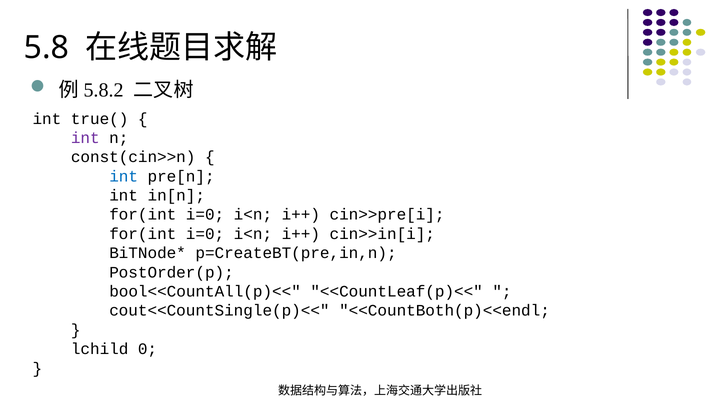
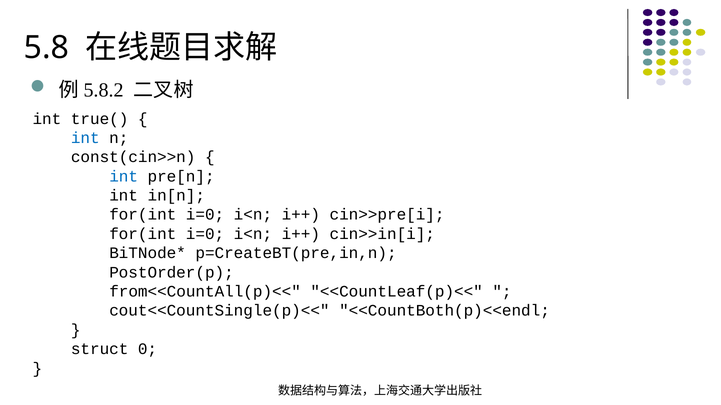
int colour: purple -> blue (85, 138)
bool<<CountAll(p)<<: bool<<CountAll(p)<< -> from<<CountAll(p)<< (205, 292)
lchild: lchild -> struct (100, 350)
